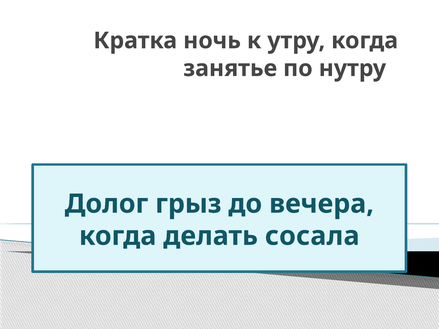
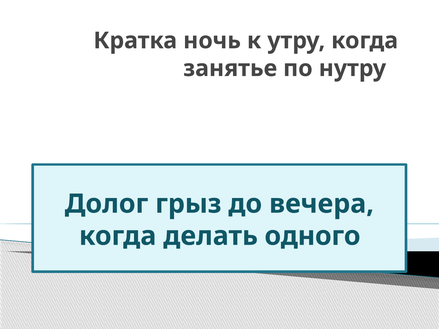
сосала: сосала -> одного (312, 236)
